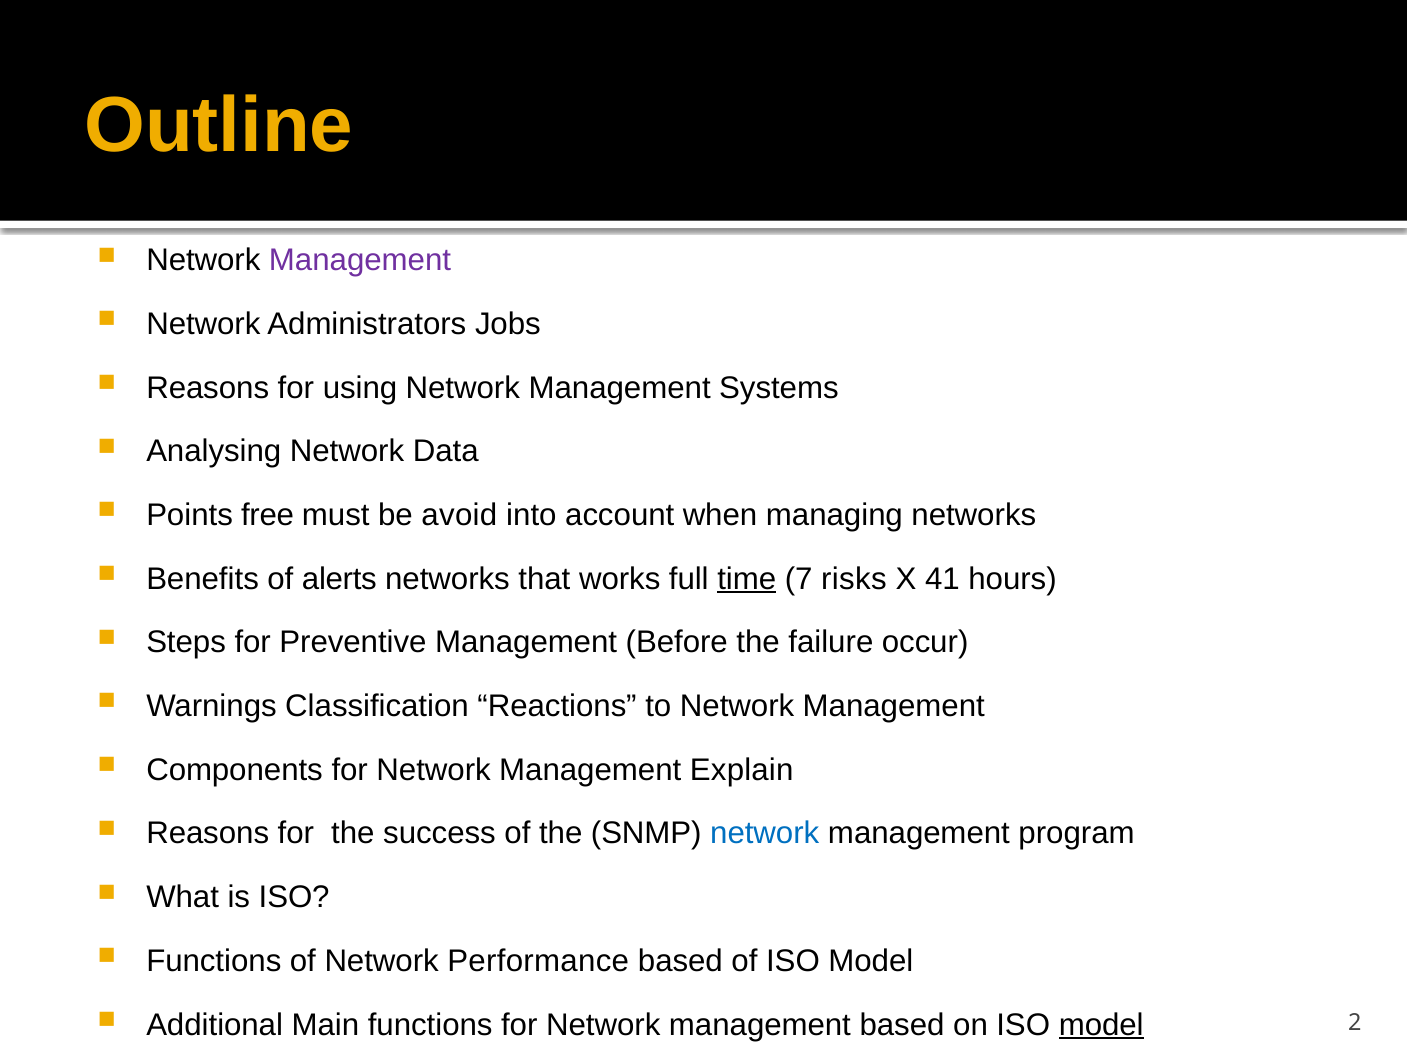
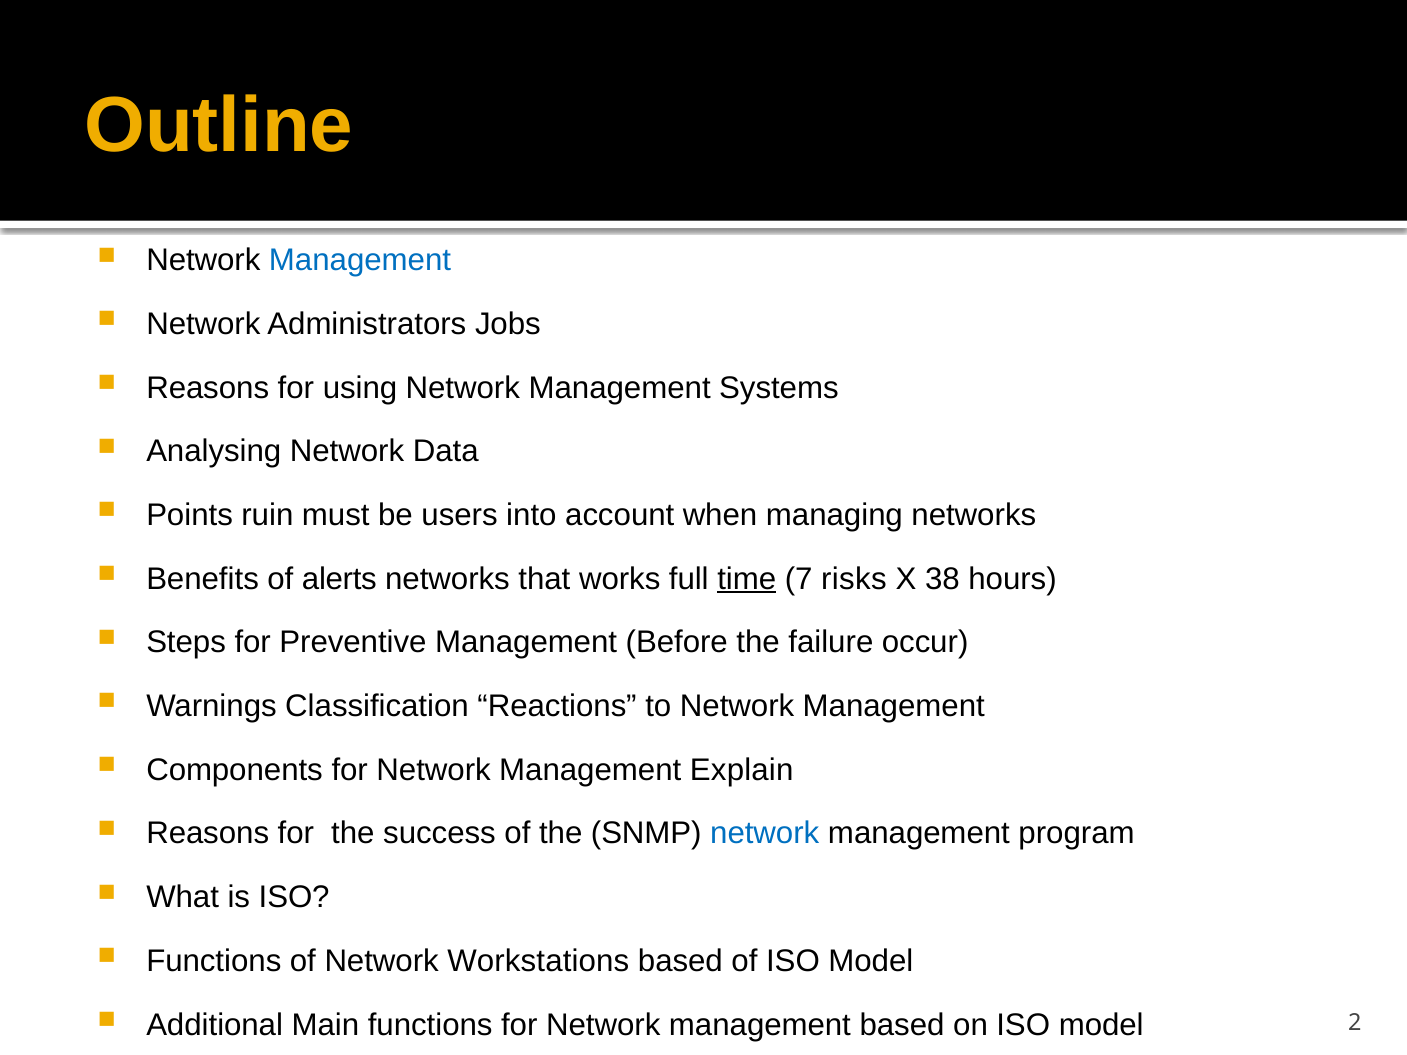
Management colour: purple -> blue (360, 261)
free: free -> ruin (267, 515)
avoid: avoid -> users (460, 515)
41: 41 -> 38 (942, 579)
Performance: Performance -> Workstations (538, 961)
model underline: present -> none (1101, 1025)
